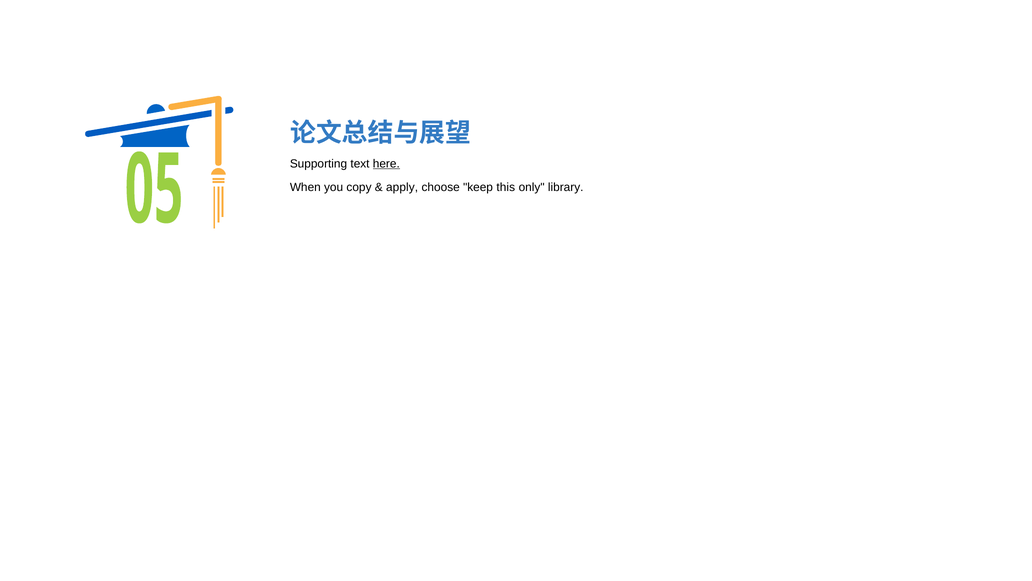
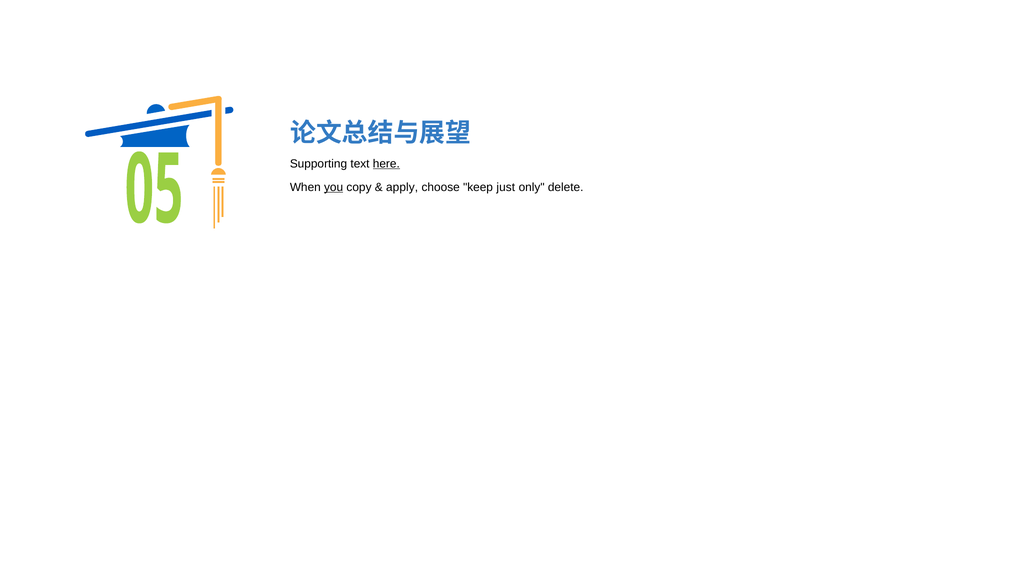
you underline: none -> present (334, 187)
this: this -> just (506, 187)
library: library -> delete (566, 187)
